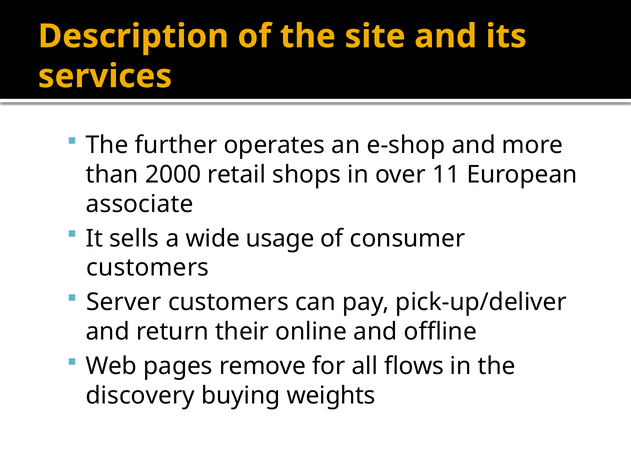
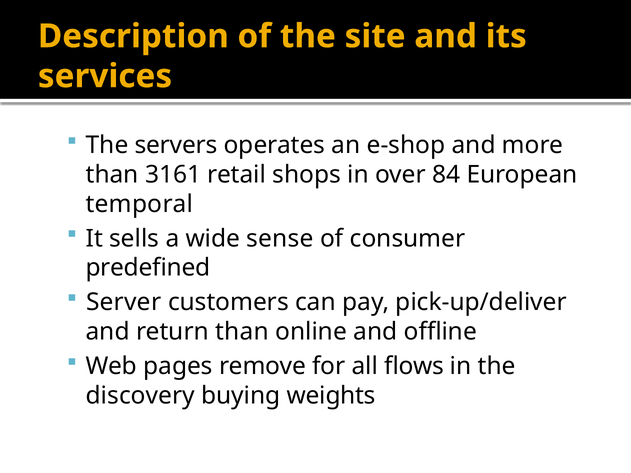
further: further -> servers (176, 145)
2000: 2000 -> 3161 (173, 175)
11: 11 -> 84 (446, 175)
associate: associate -> temporal (140, 204)
usage: usage -> sense (280, 239)
customers: customers -> predefined (148, 268)
return their: their -> than (242, 332)
